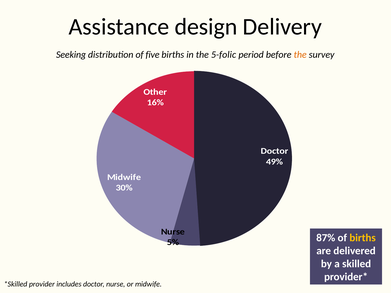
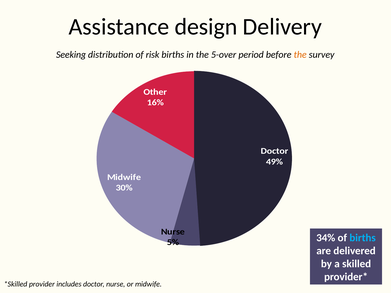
five: five -> risk (153, 55)
5-folic: 5-folic -> 5-over (224, 55)
87%: 87% -> 34% (326, 238)
births colour: yellow -> light blue (363, 238)
